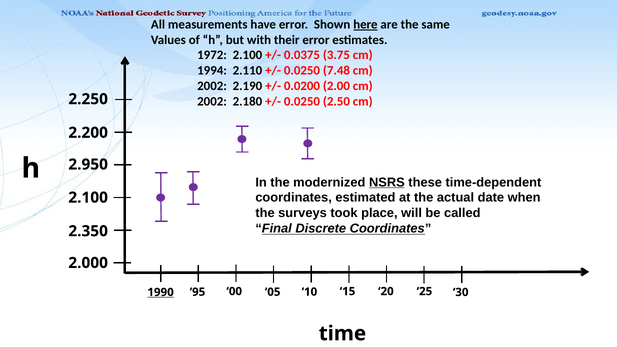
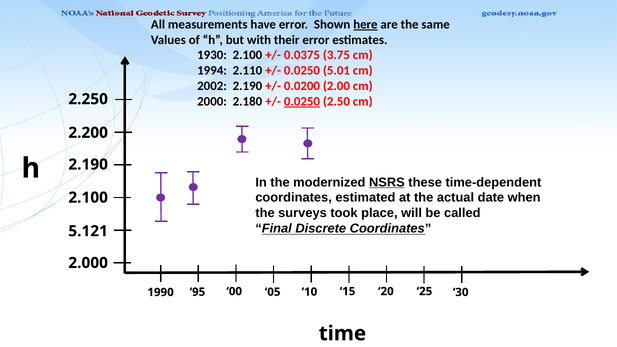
1972: 1972 -> 1930 (212, 55)
7.48: 7.48 -> 5.01 (336, 71)
2002: 2002 -> 2000 (212, 102)
0.0250 underline: none -> present (302, 102)
2.950: 2.950 -> 2.190 (88, 164)
2.350: 2.350 -> 5.121 (88, 231)
1990 underline: present -> none (161, 292)
